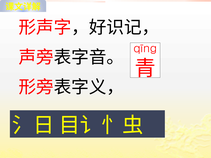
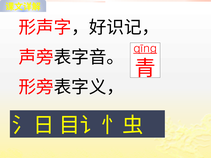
qīng underline: none -> present (145, 48)
